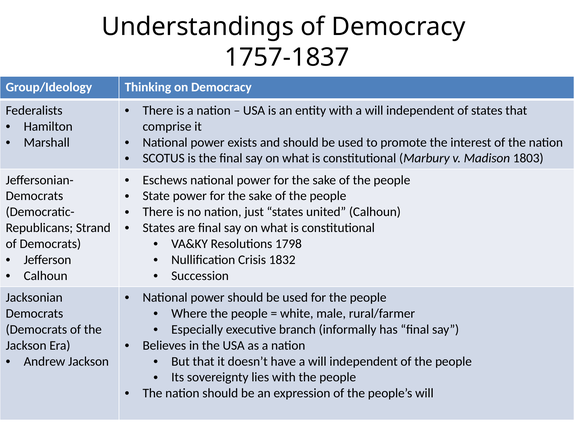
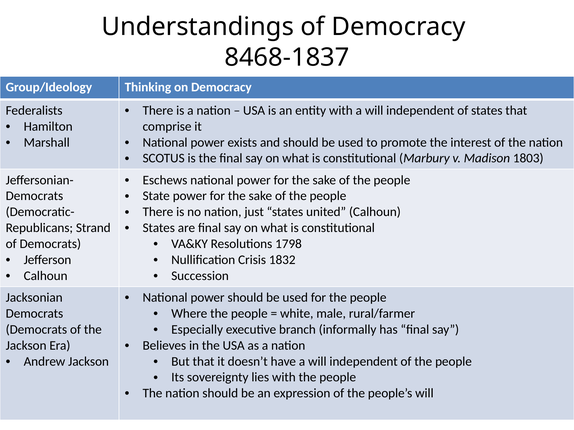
1757-1837: 1757-1837 -> 8468-1837 (287, 58)
